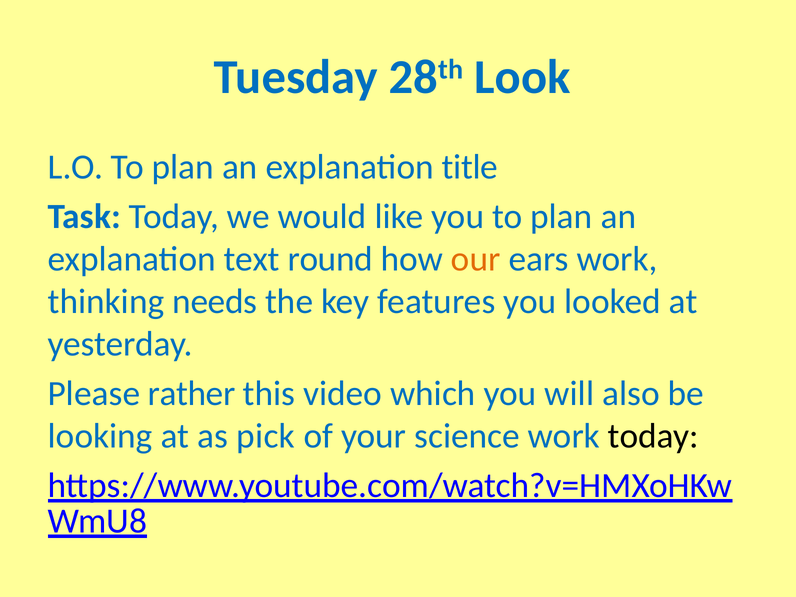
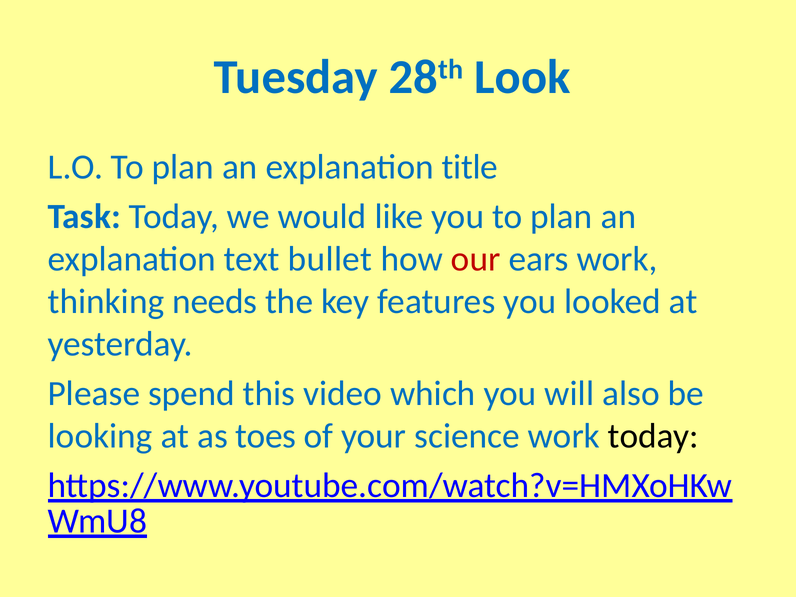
round: round -> bullet (330, 259)
our colour: orange -> red (476, 259)
rather: rather -> spend (191, 394)
pick: pick -> toes (266, 436)
